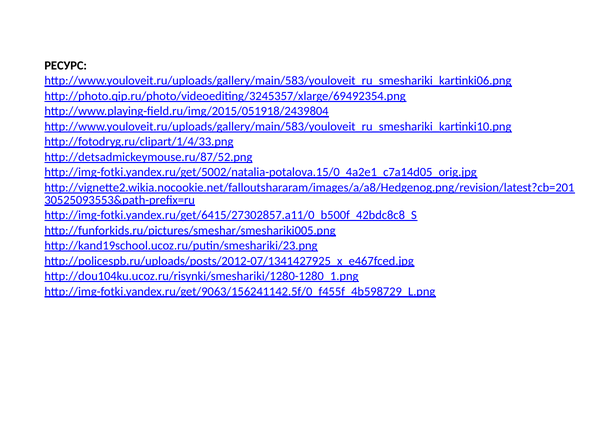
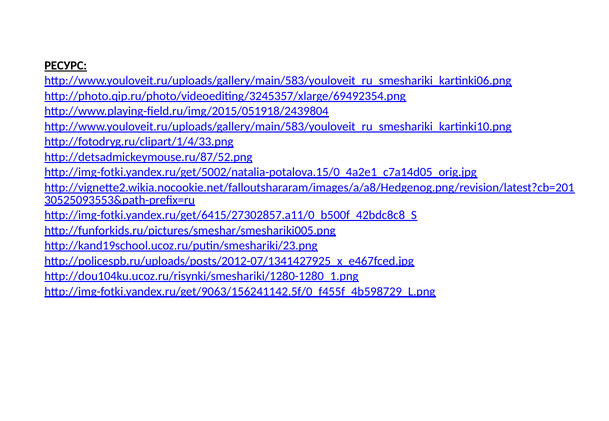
РЕСУРС underline: none -> present (66, 66)
